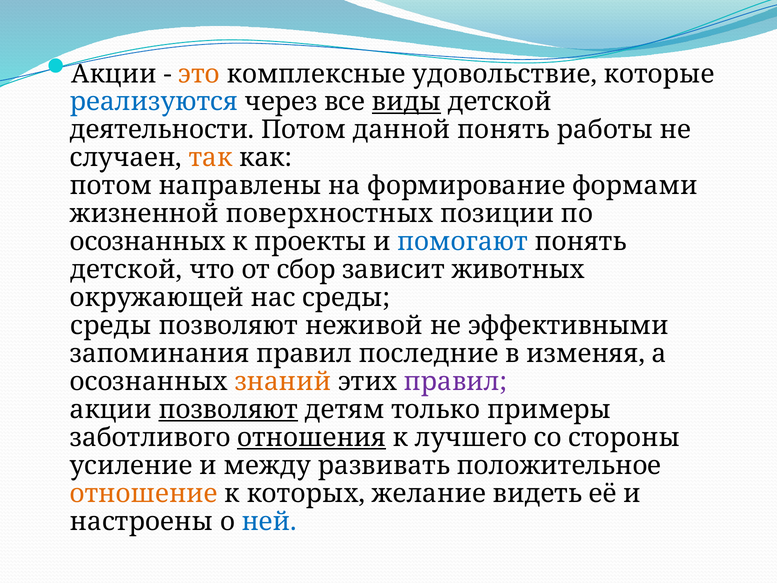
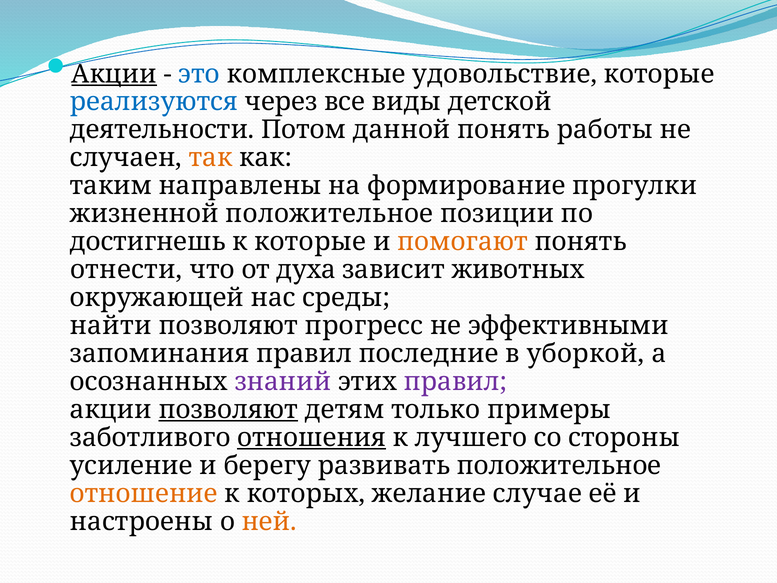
Акции underline: none -> present (114, 74)
это colour: orange -> blue (199, 74)
виды underline: present -> none (406, 102)
потом: потом -> таким (111, 186)
формами: формами -> прогулки (635, 186)
жизненной поверхностных: поверхностных -> положительное (329, 214)
осознанных: осознанных -> достигнешь (148, 242)
к проекты: проекты -> которые (310, 242)
помогают colour: blue -> orange (463, 242)
детской: детской -> отнести (126, 270)
сбор: сбор -> духа (306, 270)
среды: среды -> найти (111, 326)
неживой: неживой -> прогресс (364, 326)
изменяя: изменяя -> уборкой (586, 354)
знаний colour: orange -> purple (283, 381)
между: между -> берегу (267, 465)
видеть: видеть -> случае (537, 493)
ней colour: blue -> orange (269, 521)
